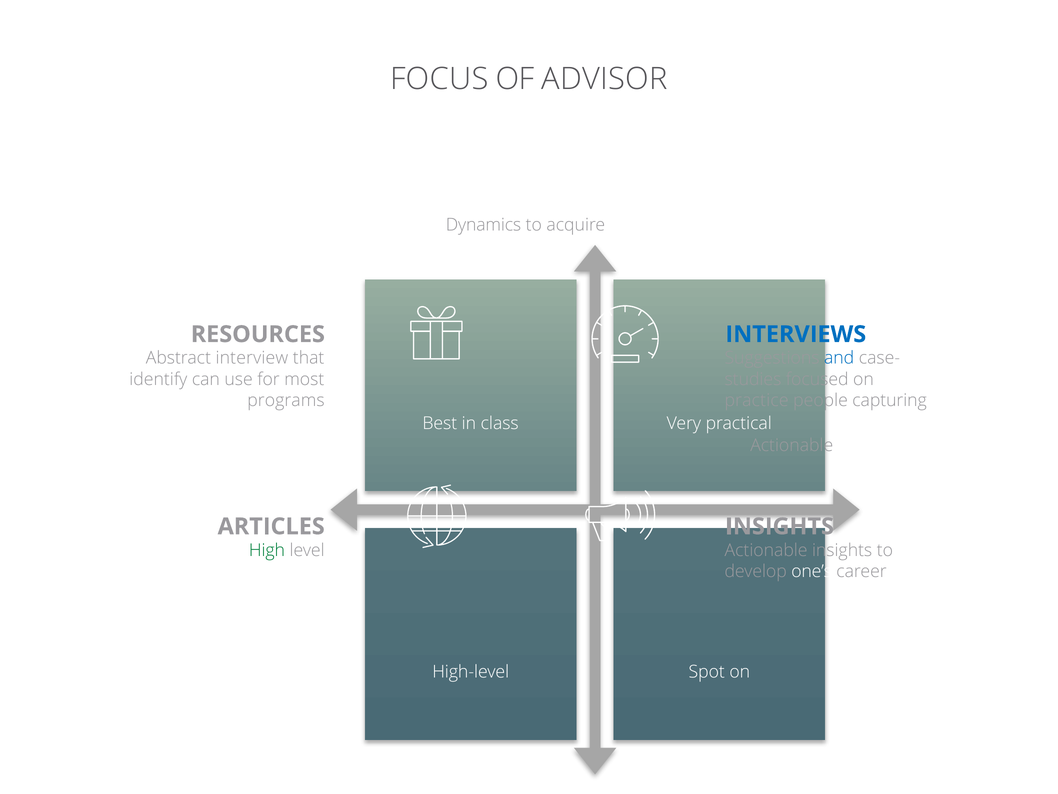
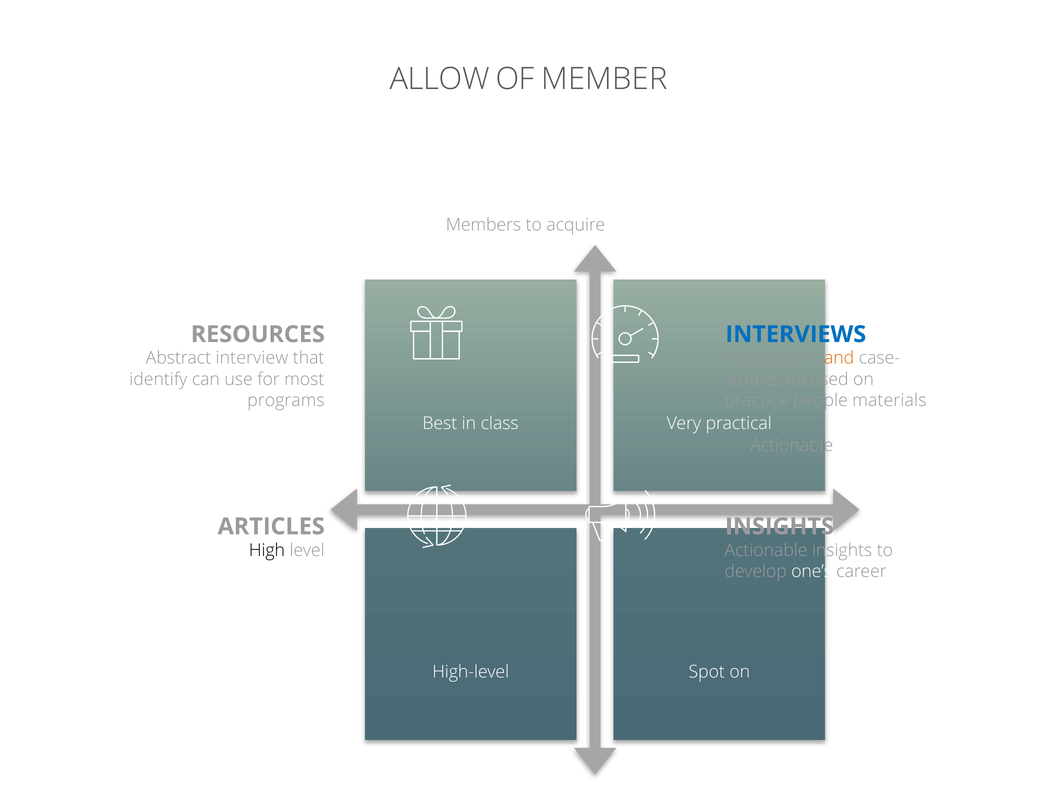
FOCUS: FOCUS -> ALLOW (440, 79)
ADVISOR: ADVISOR -> MEMBER (604, 79)
Dynamics: Dynamics -> Members (483, 225)
and colour: blue -> orange (839, 358)
capturing: capturing -> materials (889, 400)
High colour: green -> black (267, 550)
